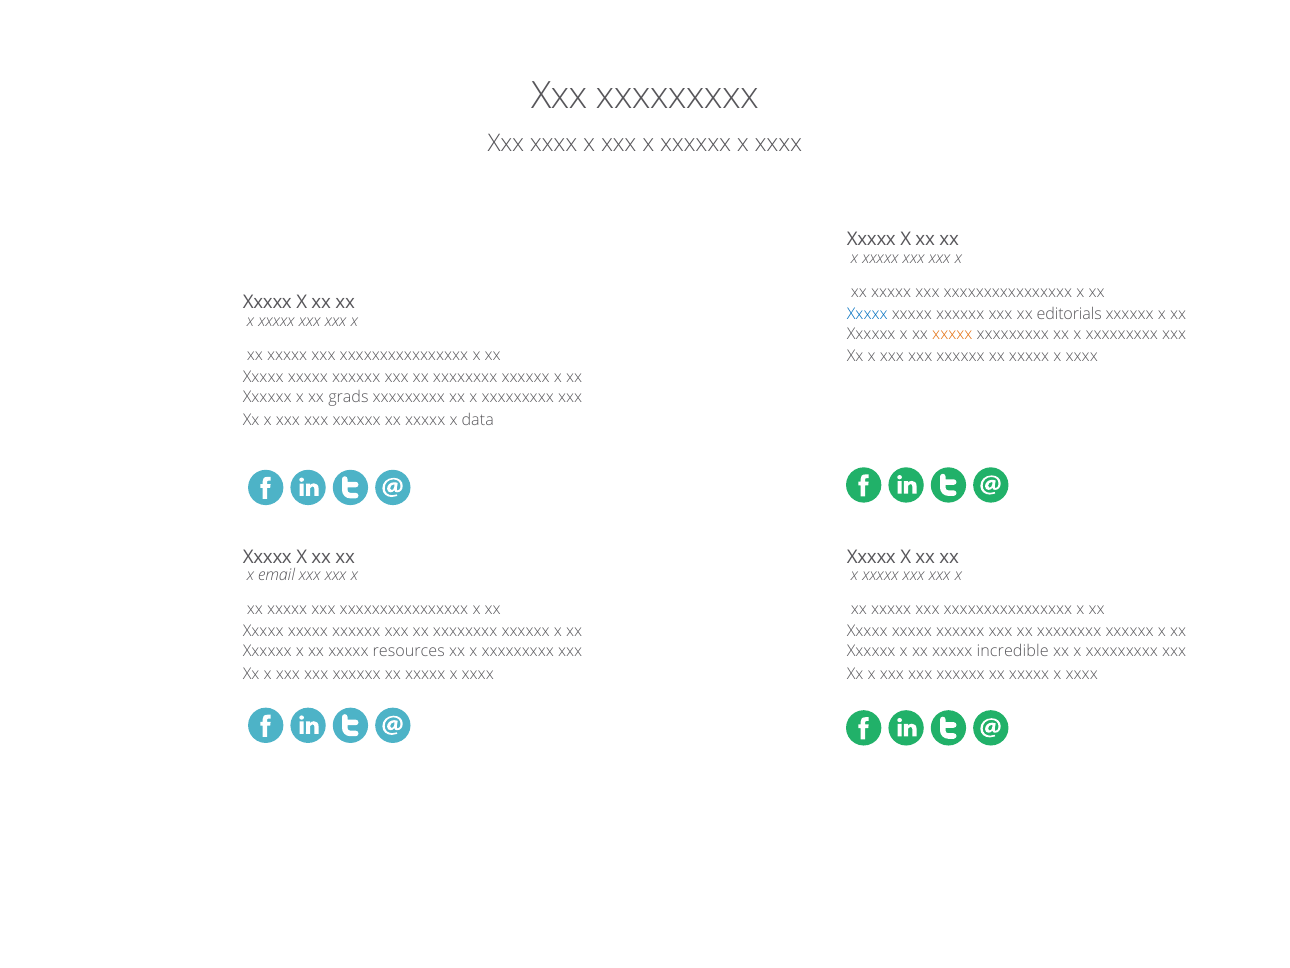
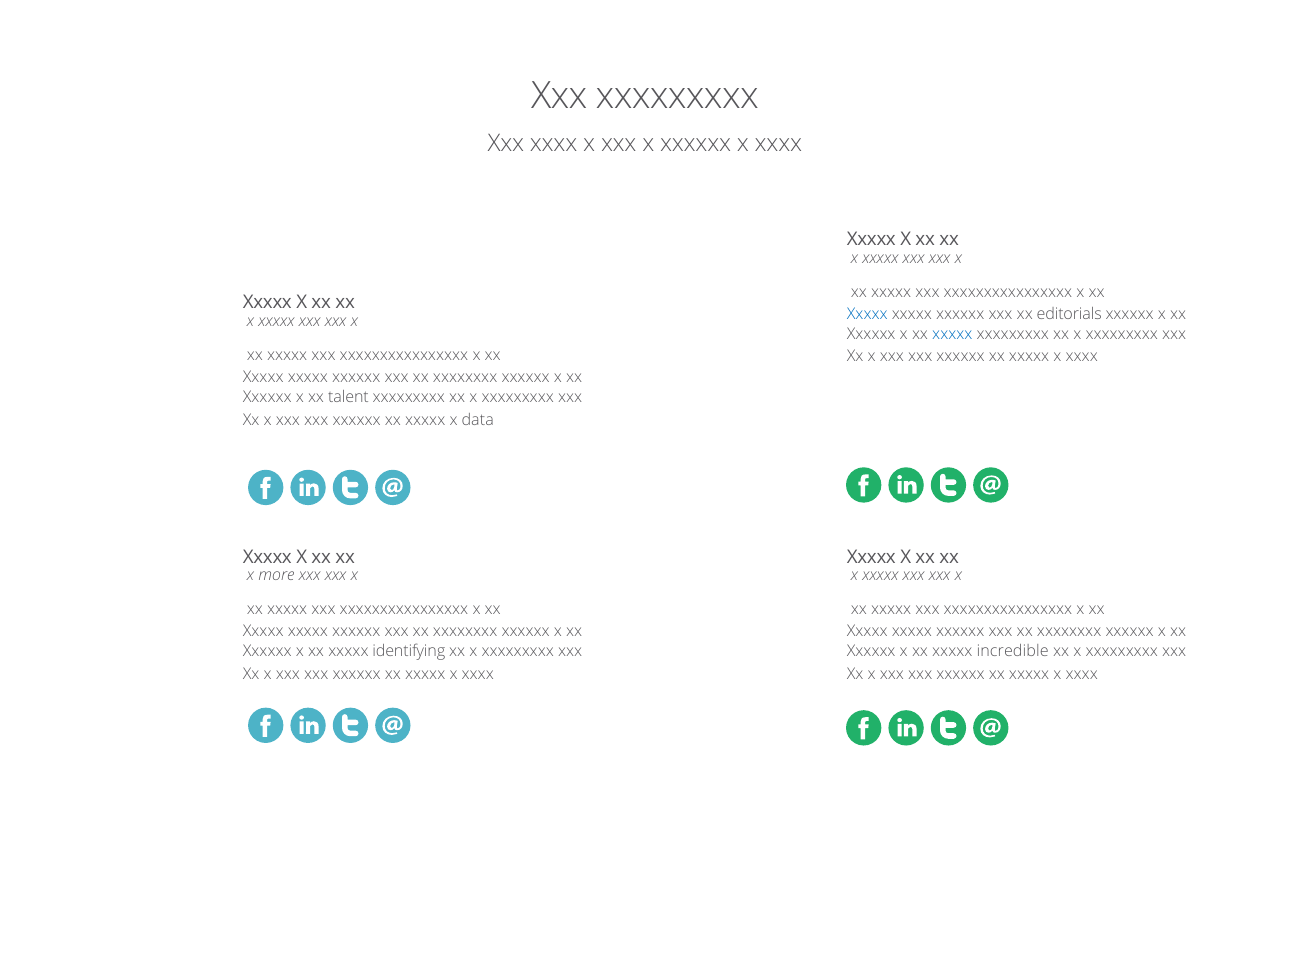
xxxxx colour: orange -> blue (952, 334)
grads: grads -> talent (348, 397)
email: email -> more (276, 575)
resources: resources -> identifying (409, 651)
